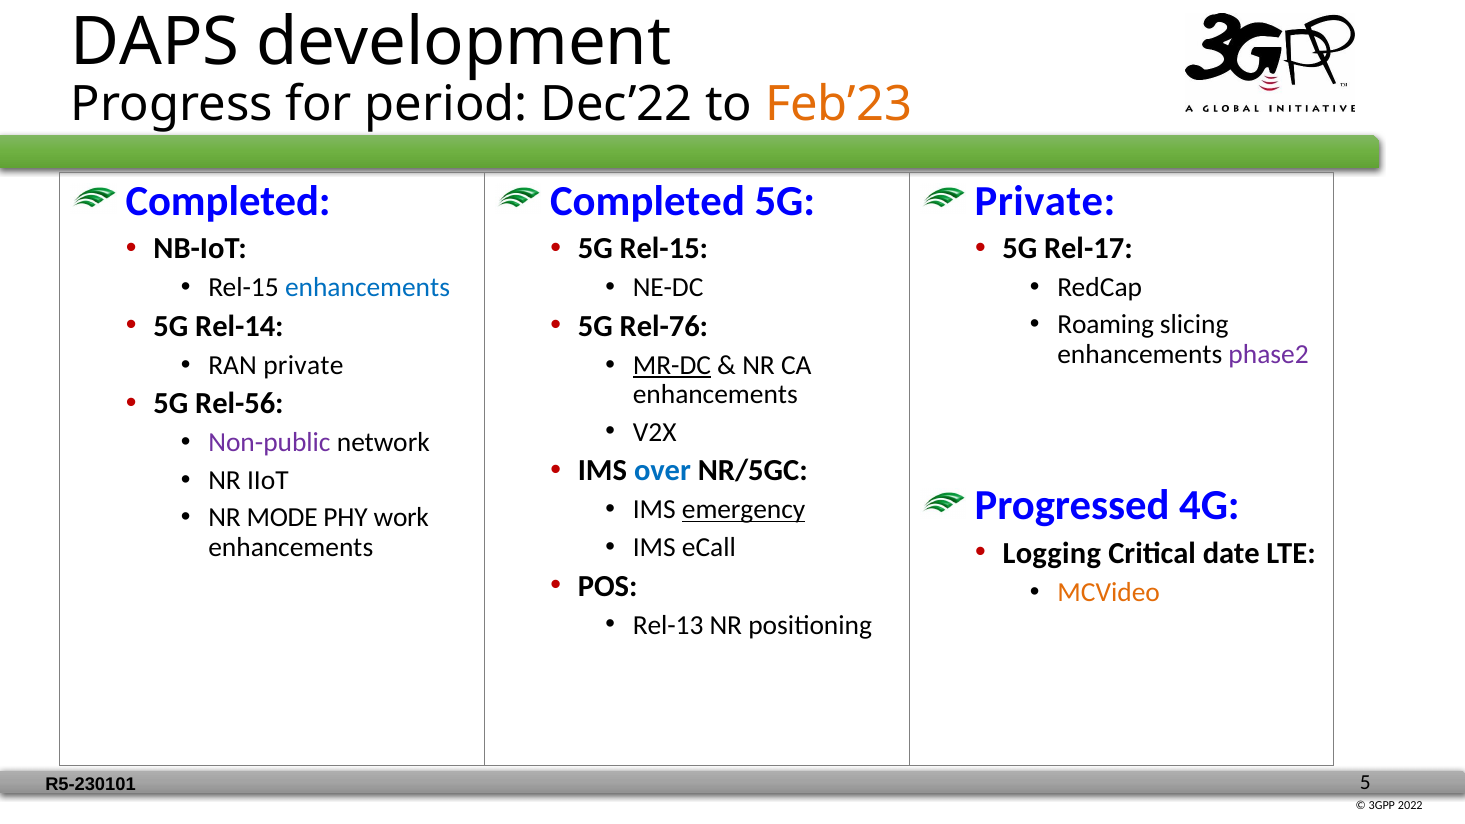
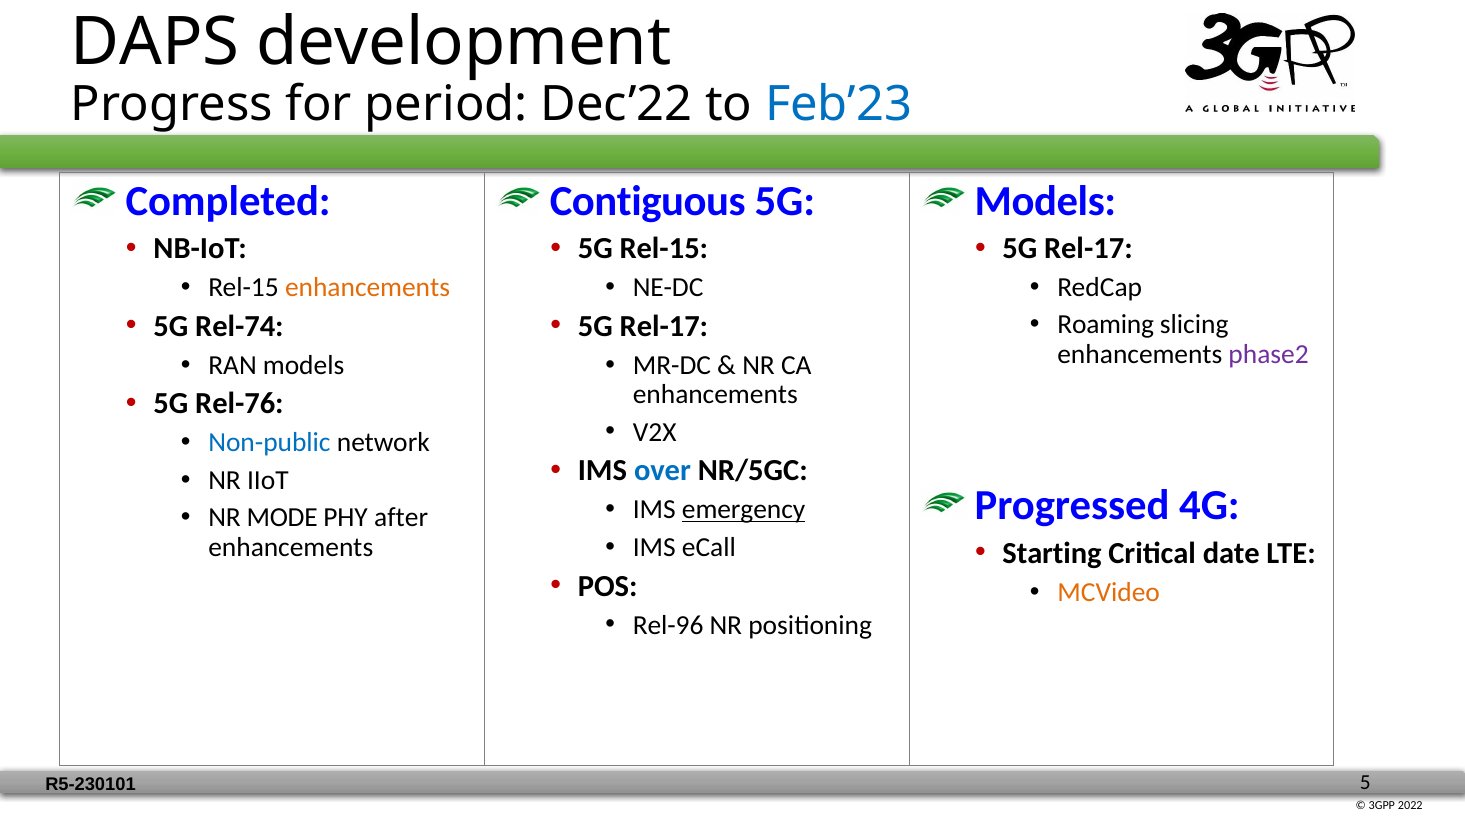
Feb’23 colour: orange -> blue (839, 105)
Completed: Completed -> Contiguous (648, 201)
Private: Private -> Models (1045, 201)
enhancements colour: blue -> orange (368, 287)
Rel-14: Rel-14 -> Rel-74 (239, 326)
Rel-76: Rel-76 -> Rel-17 (664, 326)
RAN private: private -> models (304, 365)
MR-DC underline: present -> none (672, 365)
Rel-56: Rel-56 -> Rel-76 (239, 404)
Non-public colour: purple -> blue (269, 443)
work: work -> after (401, 517)
Logging: Logging -> Starting (1052, 553)
Rel-13: Rel-13 -> Rel-96 (668, 625)
